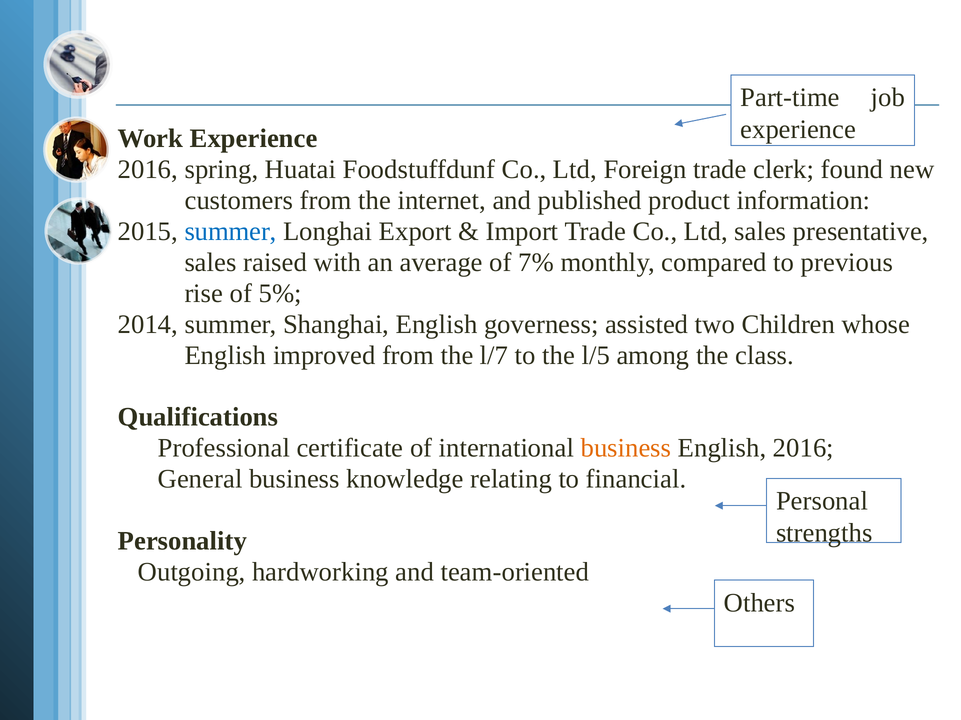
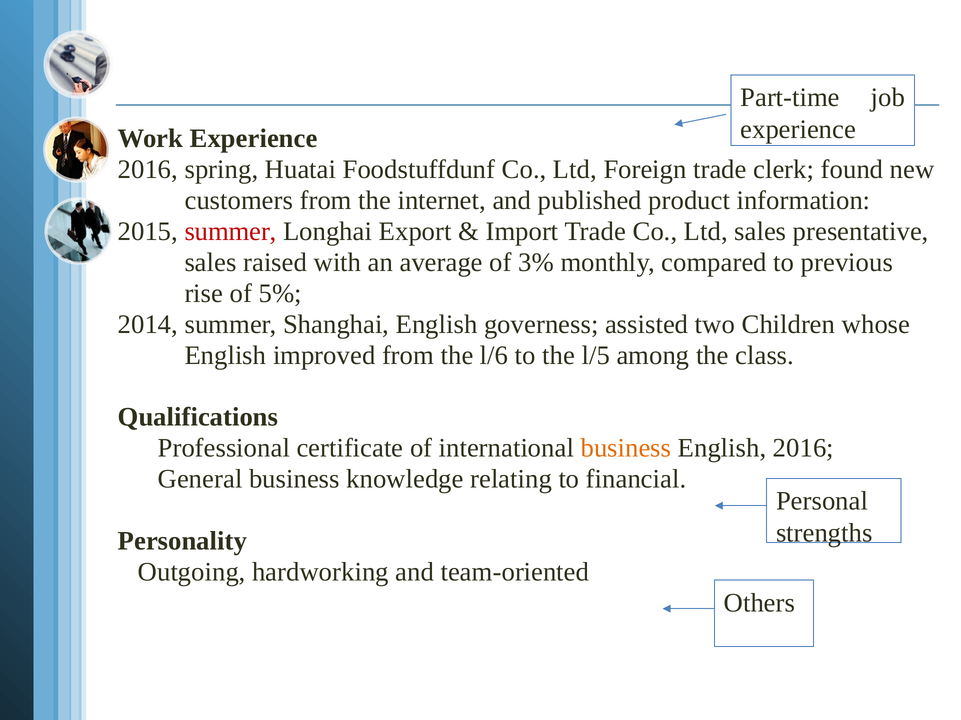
summer colour: blue -> red (231, 232)
7%: 7% -> 3% (536, 263)
l/7: l/7 -> l/6 (494, 356)
